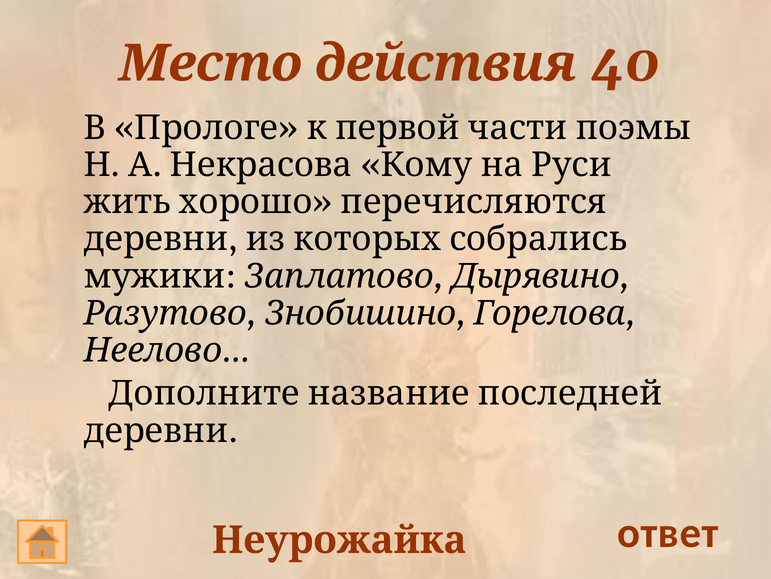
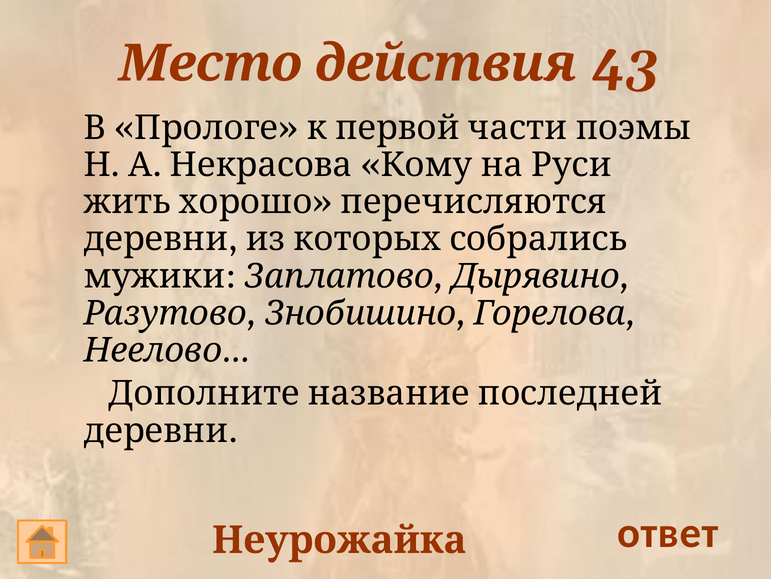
40: 40 -> 43 (625, 63)
